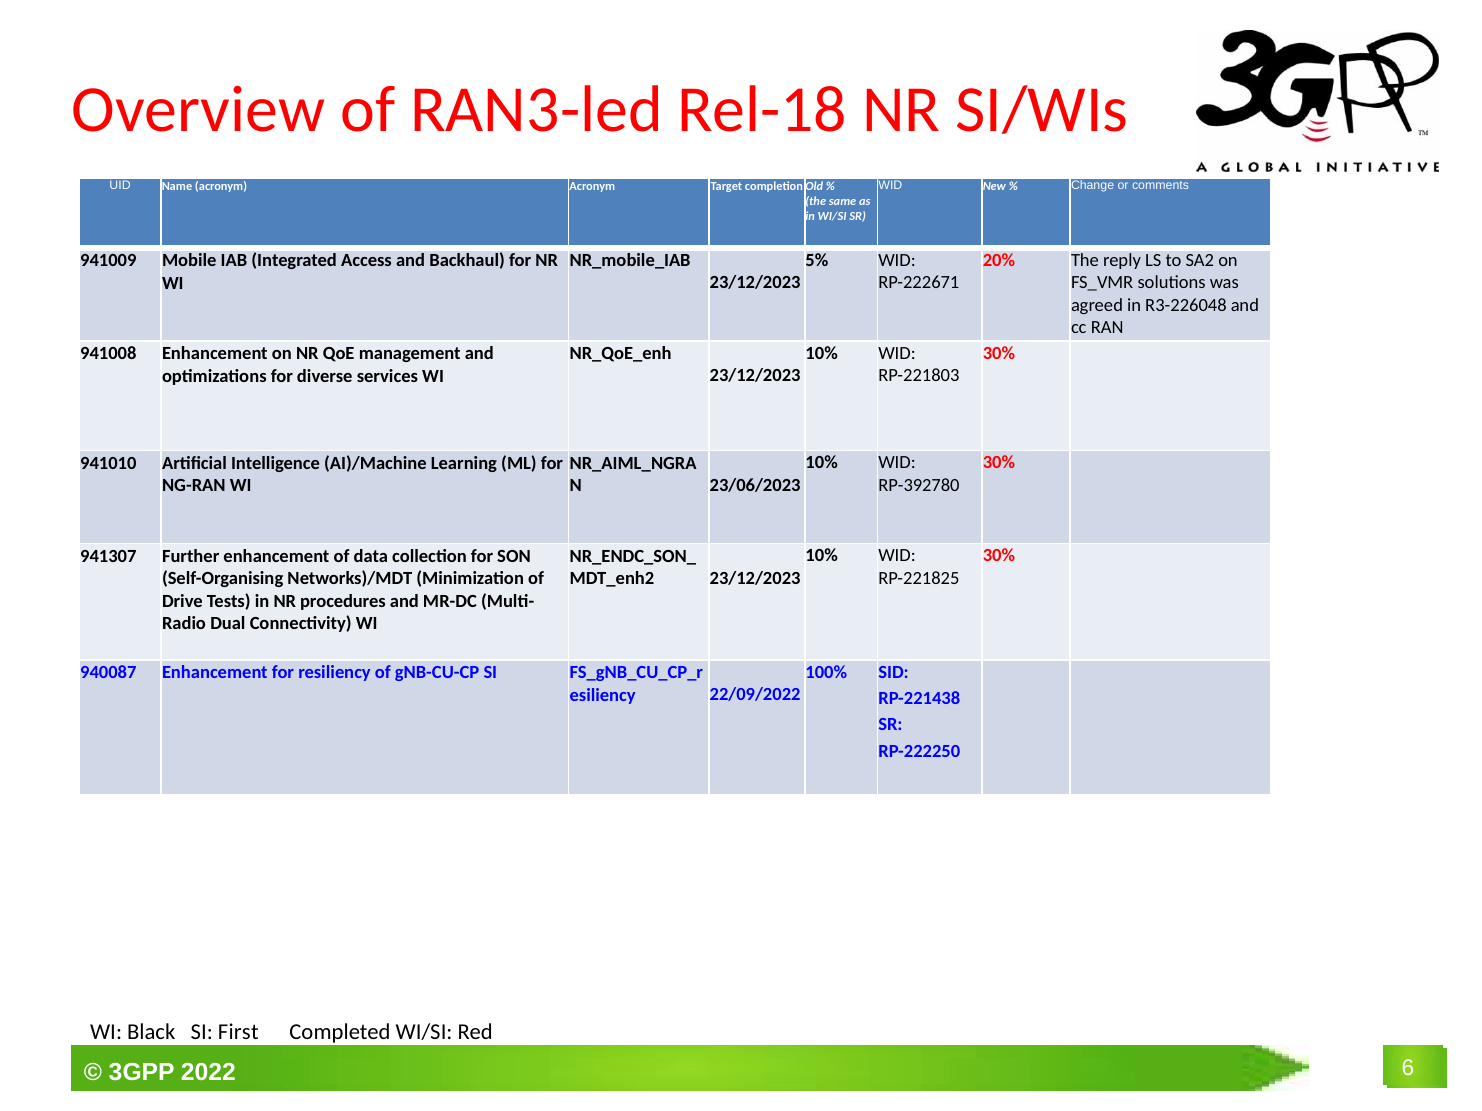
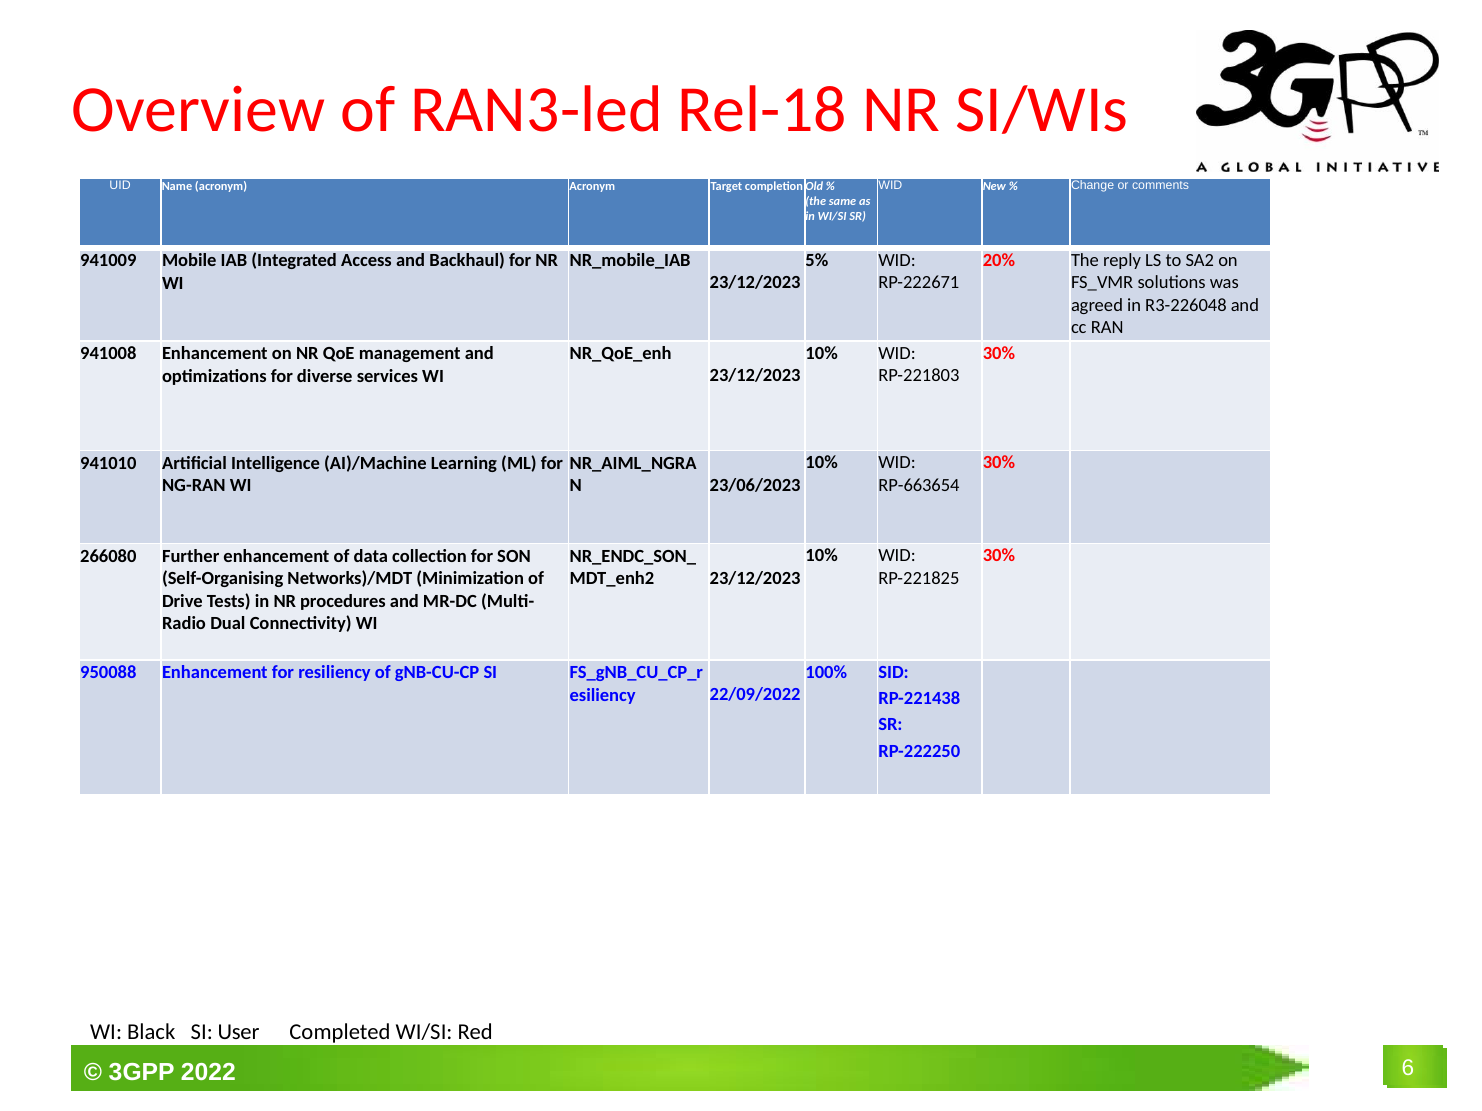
RP-392780: RP-392780 -> RP-663654 (919, 486)
941307: 941307 -> 266080 (108, 556)
940087: 940087 -> 950088 (108, 673)
First: First -> User (238, 1033)
